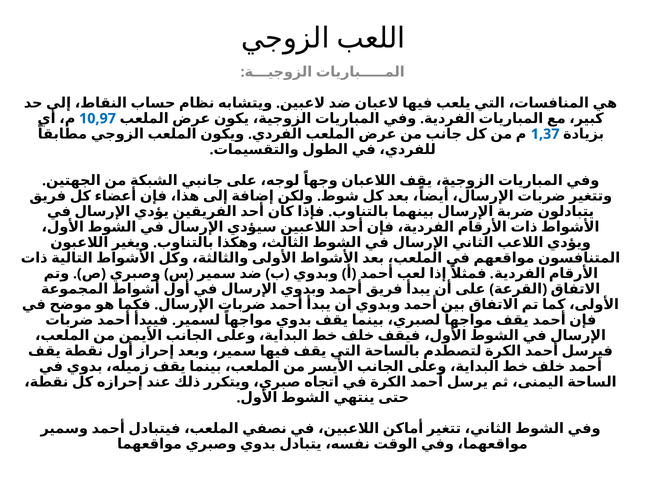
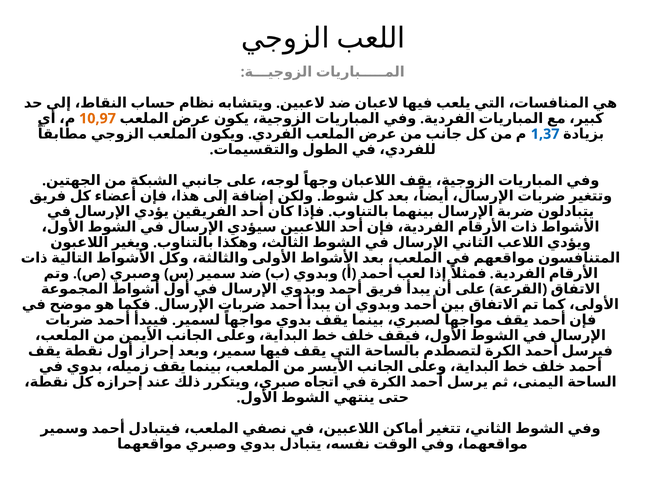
10,97 colour: blue -> orange (97, 119)
